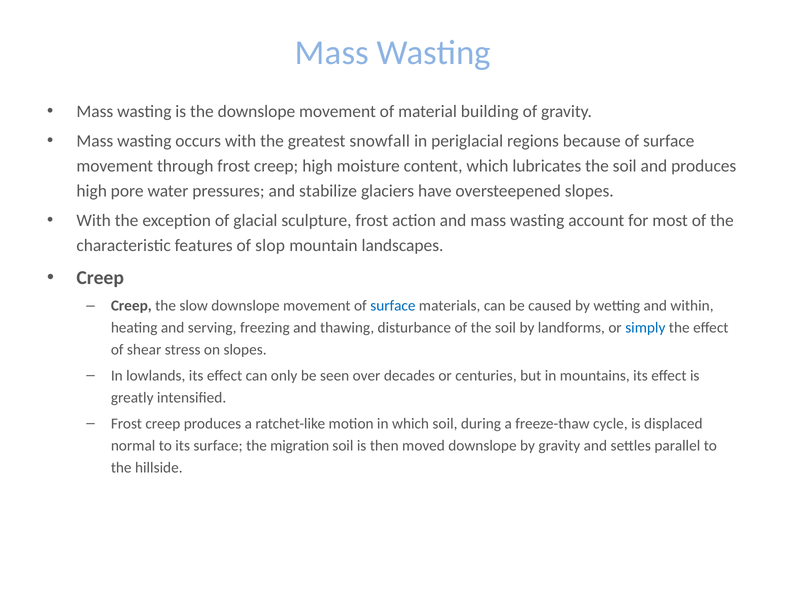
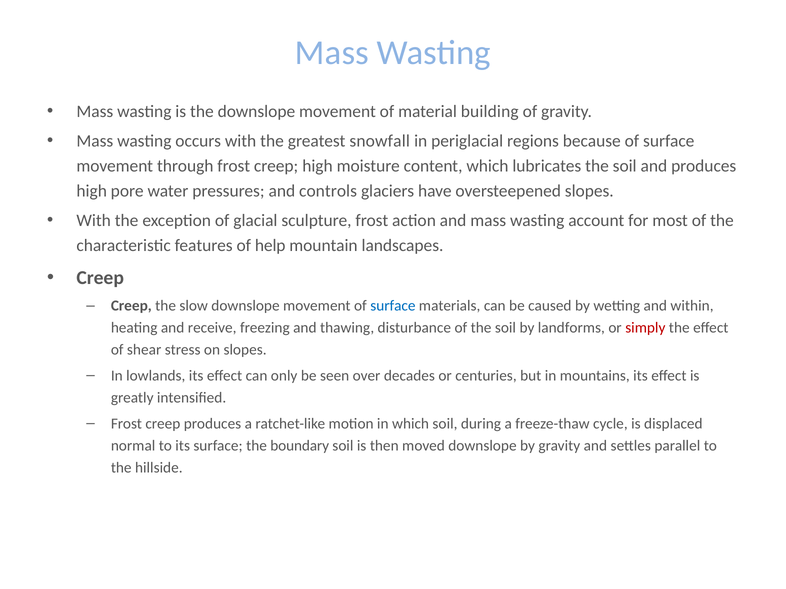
stabilize: stabilize -> controls (328, 191)
slop: slop -> help (270, 246)
serving: serving -> receive (212, 328)
simply colour: blue -> red (645, 328)
migration: migration -> boundary (300, 446)
